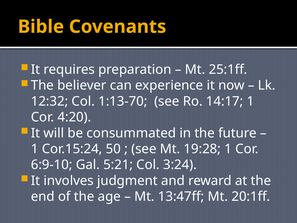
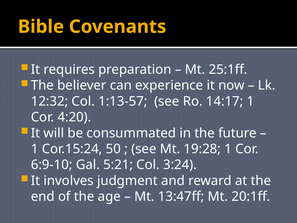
1:13-70: 1:13-70 -> 1:13-57 (123, 101)
